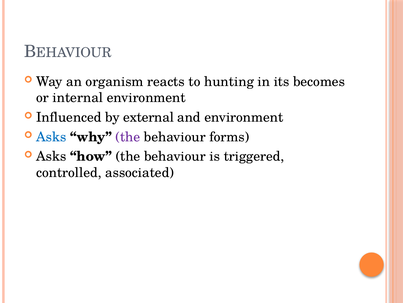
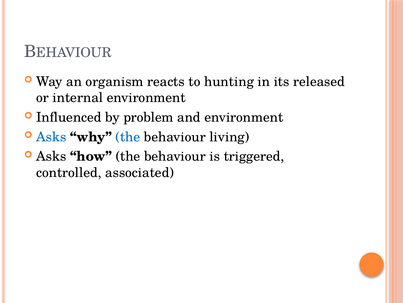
becomes: becomes -> released (319, 82)
external: external -> problem (148, 117)
the colour: purple -> blue (128, 137)
forms: forms -> living (229, 137)
